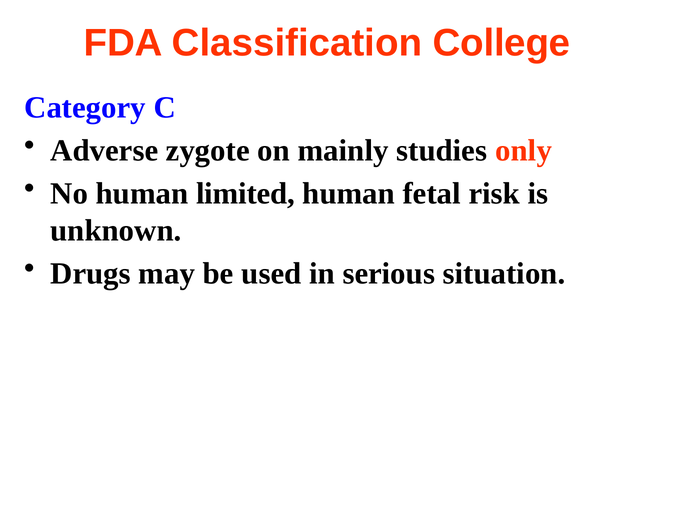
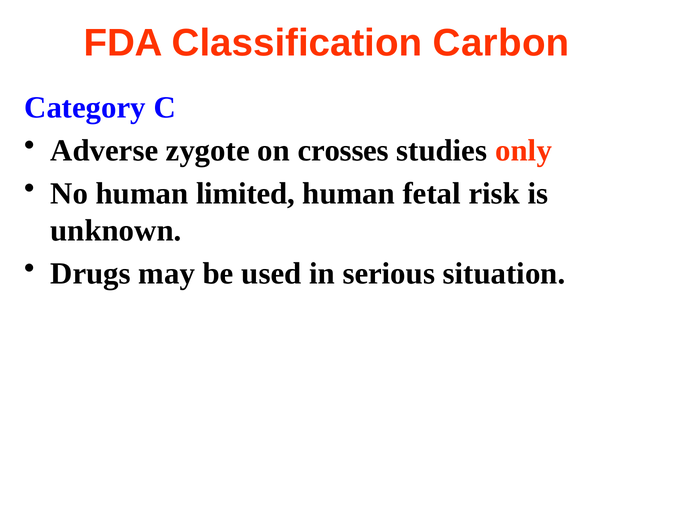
College: College -> Carbon (501, 43)
mainly: mainly -> crosses (343, 151)
